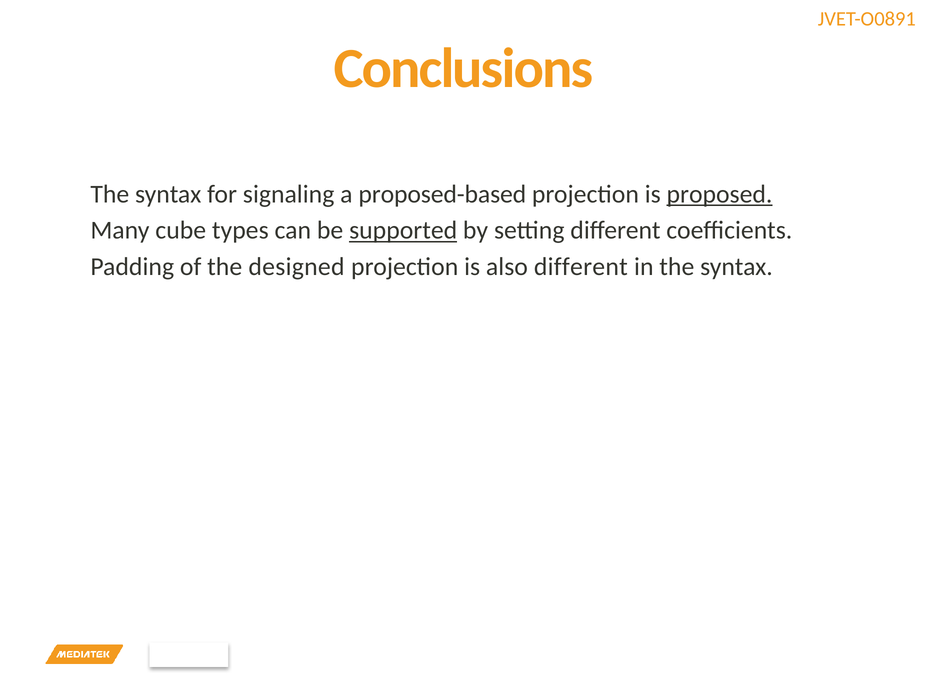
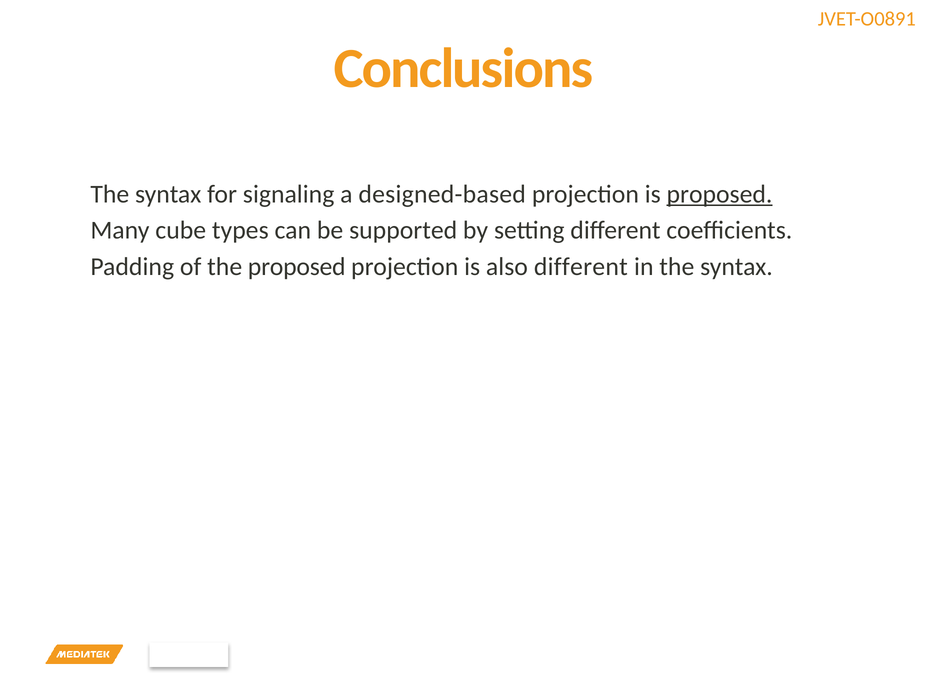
proposed-based: proposed-based -> designed-based (442, 194)
supported underline: present -> none (403, 231)
the designed: designed -> proposed (297, 267)
